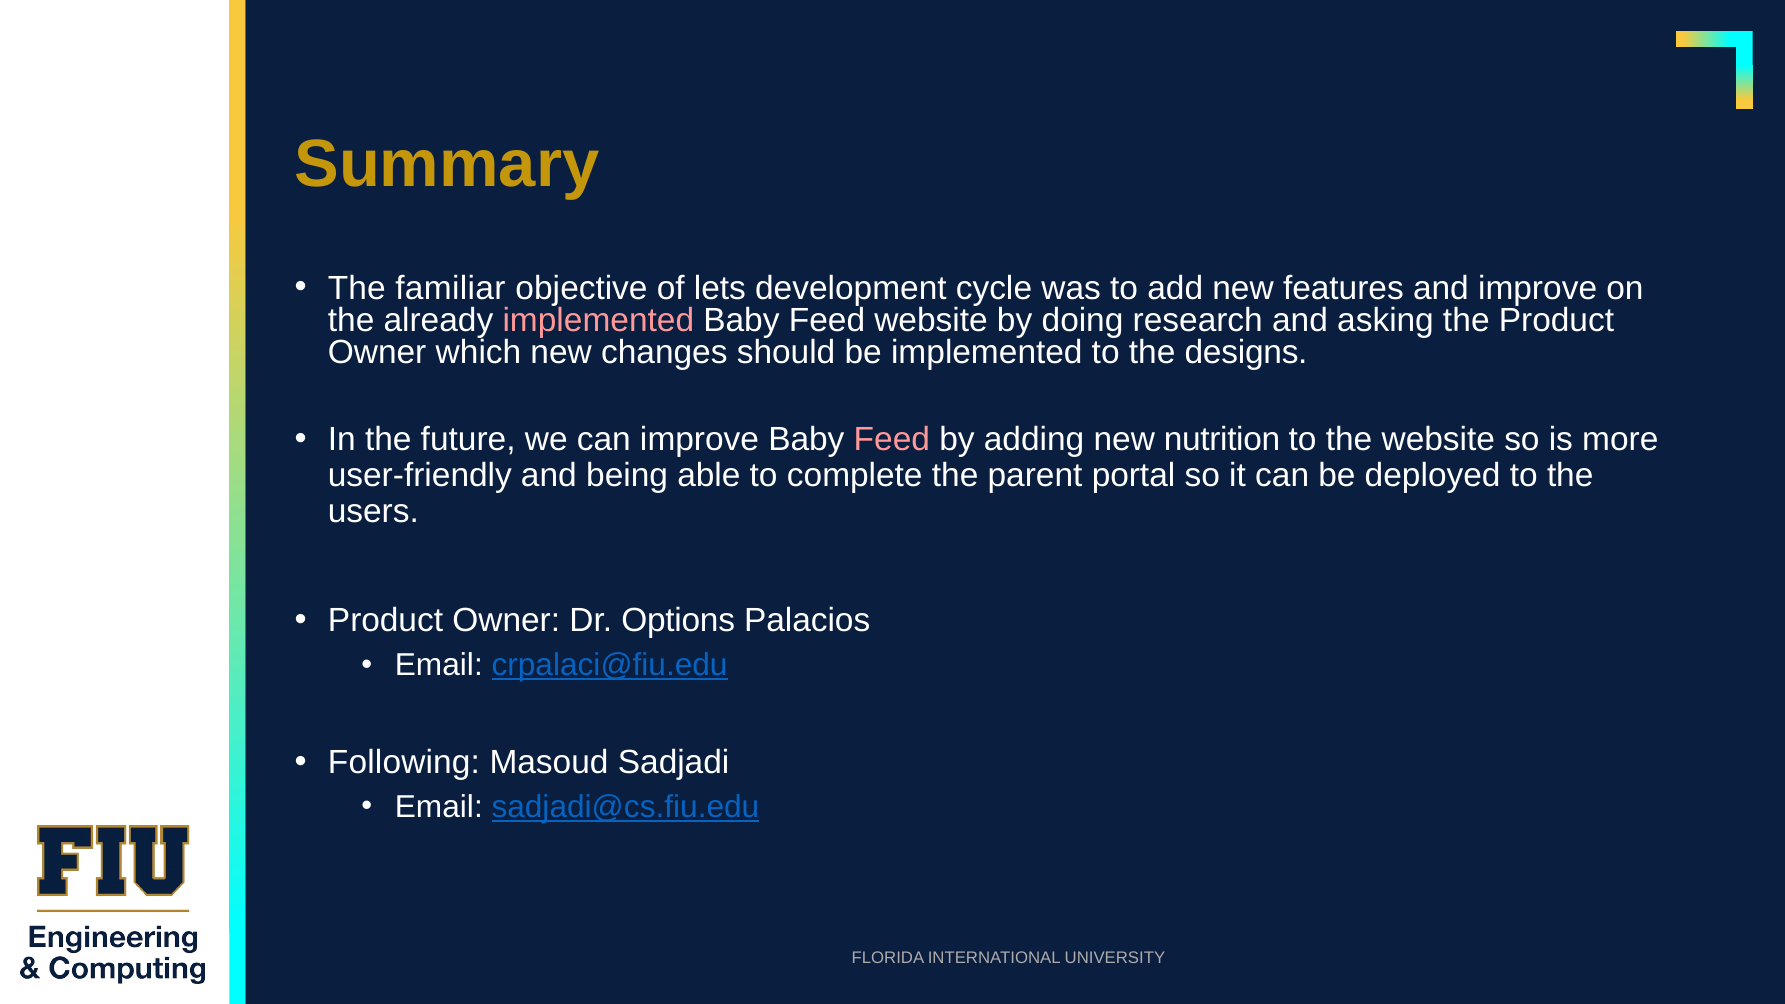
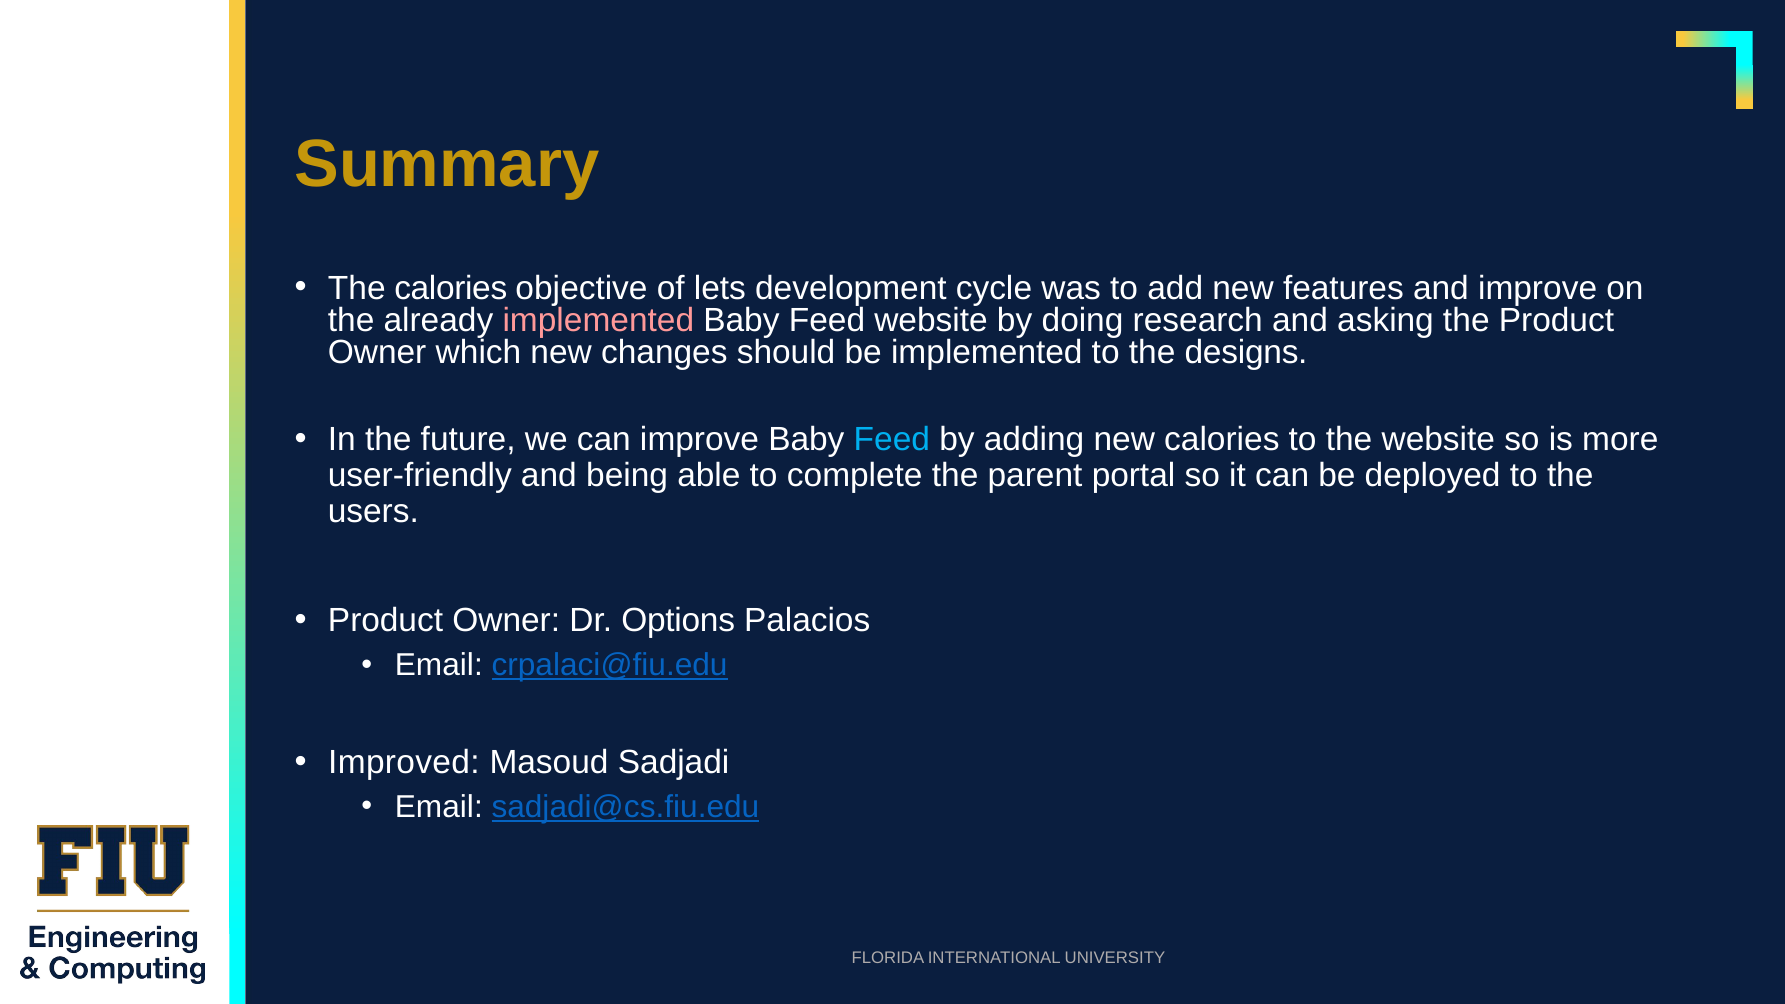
The familiar: familiar -> calories (451, 289)
Feed colour: pink -> light blue (892, 439)
new nutrition: nutrition -> calories (1222, 439)
Following: Following -> Improved (404, 762)
